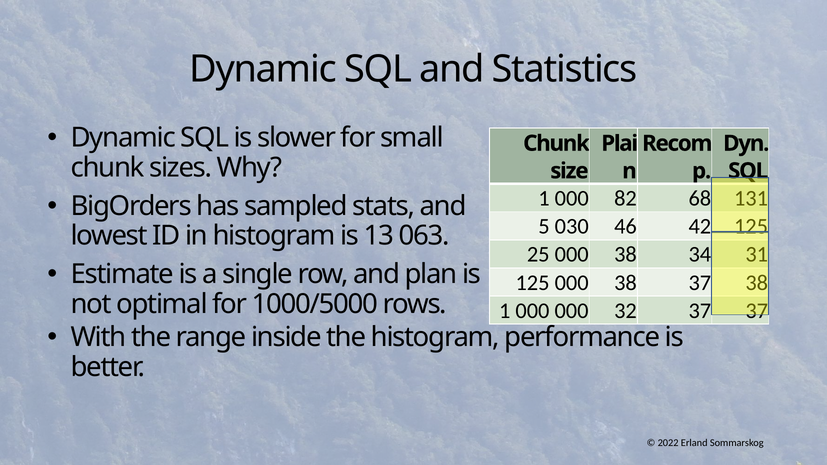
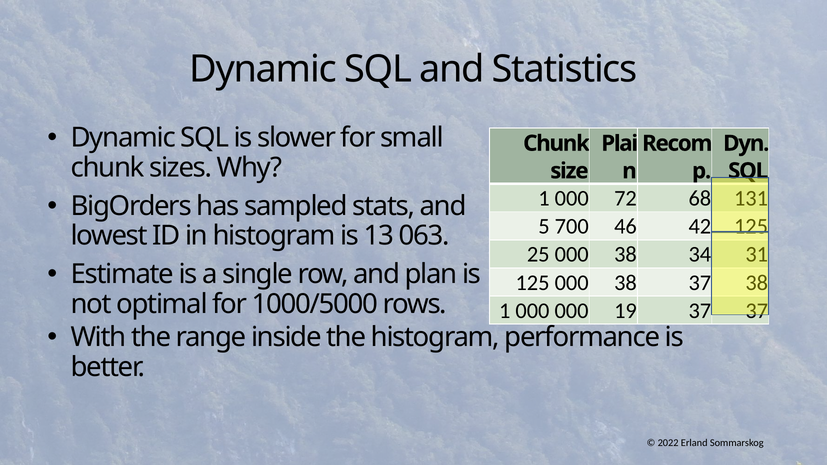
82: 82 -> 72 (625, 199)
030: 030 -> 700 (572, 227)
32: 32 -> 19 (625, 311)
